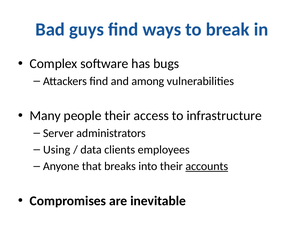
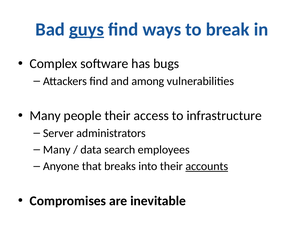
guys underline: none -> present (87, 29)
Using: Using -> Many (57, 150)
clients: clients -> search (120, 150)
